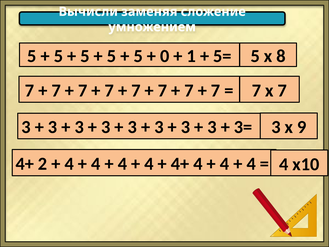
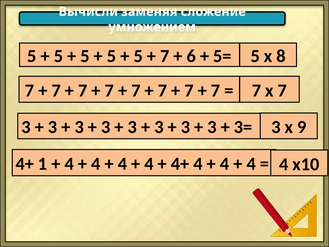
0: 0 -> 7 (165, 56)
1: 1 -> 6 (191, 56)
2: 2 -> 1 (43, 164)
